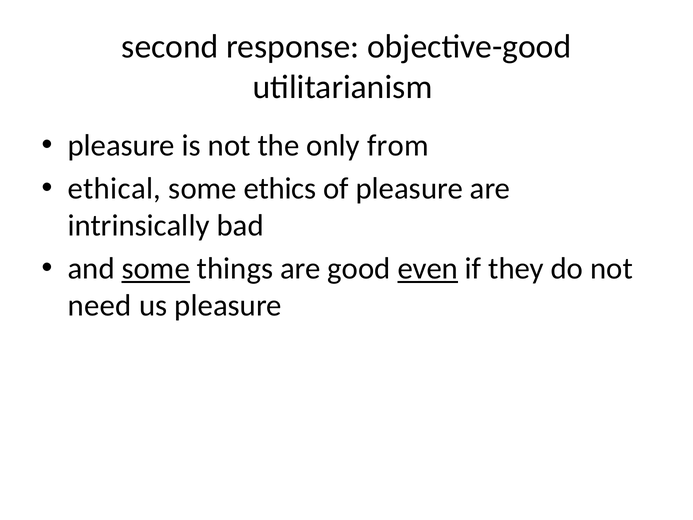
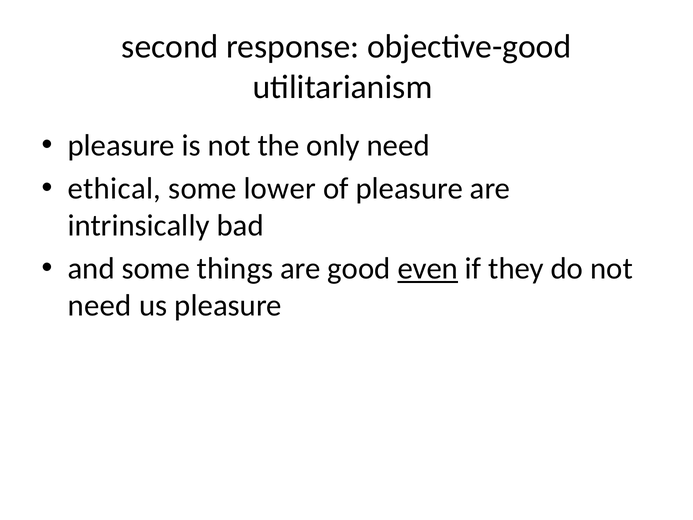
only from: from -> need (398, 145)
ethics: ethics -> lower (280, 189)
some underline: present -> none (156, 269)
